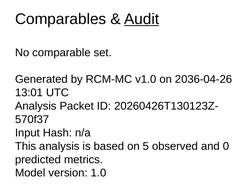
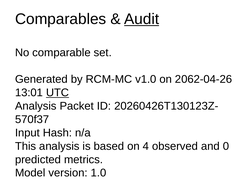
2036-04-26: 2036-04-26 -> 2062-04-26 (204, 79)
UTC underline: none -> present (58, 93)
5: 5 -> 4 (146, 146)
